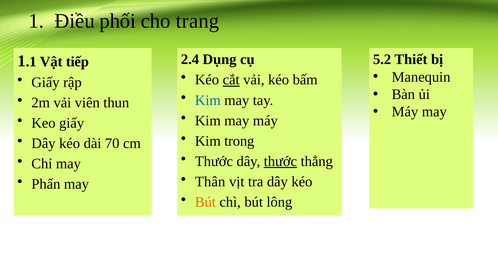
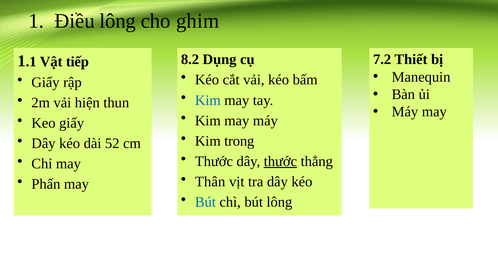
Điều phối: phối -> lông (118, 21)
trang: trang -> ghim (198, 21)
2.4: 2.4 -> 8.2 (190, 60)
5.2: 5.2 -> 7.2 (382, 60)
cắt underline: present -> none (231, 80)
viên: viên -> hiện (87, 103)
70: 70 -> 52 (112, 143)
Bút colour: orange -> blue (205, 202)
